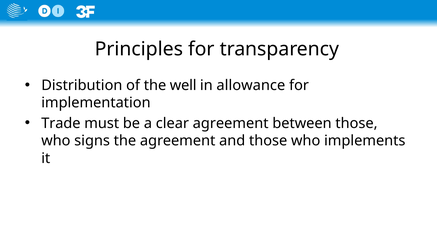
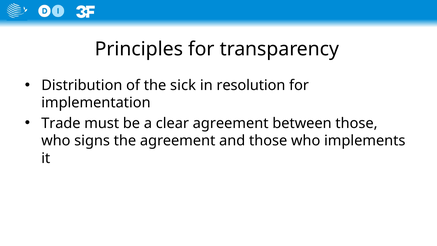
well: well -> sick (183, 85)
allowance: allowance -> resolution (251, 85)
